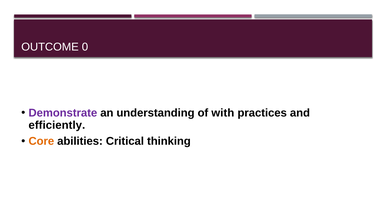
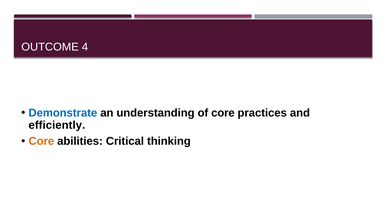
0: 0 -> 4 (85, 47)
Demonstrate colour: purple -> blue (63, 113)
of with: with -> core (223, 113)
